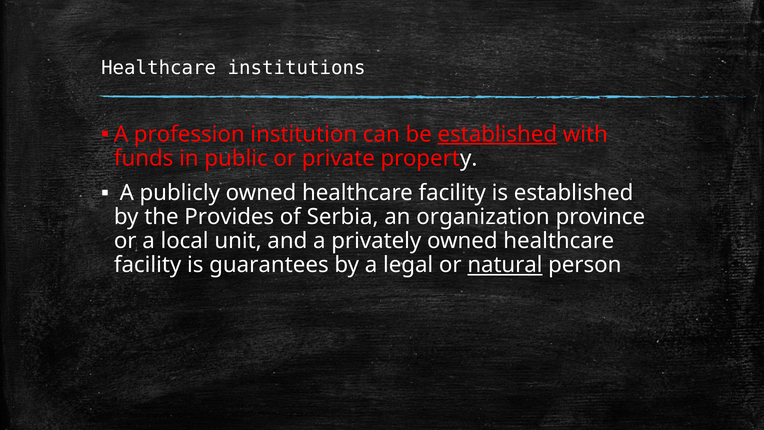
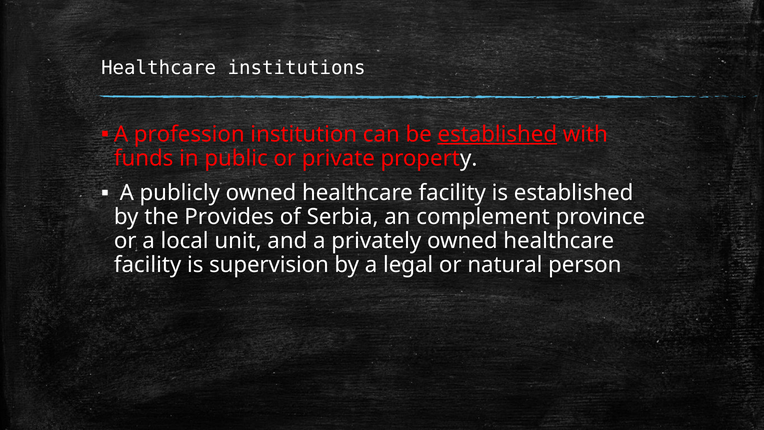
organization: organization -> complement (483, 217)
guarantees: guarantees -> supervision (269, 265)
natural underline: present -> none (505, 265)
